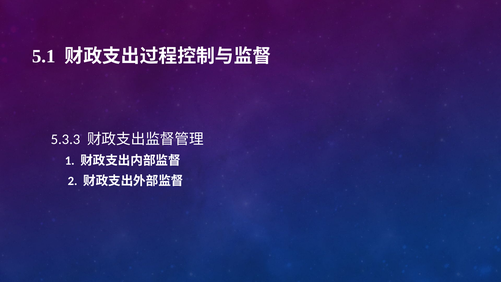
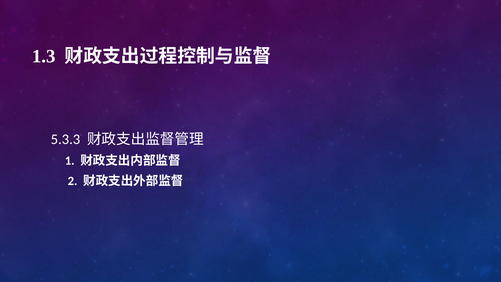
5.1: 5.1 -> 1.3 (44, 56)
